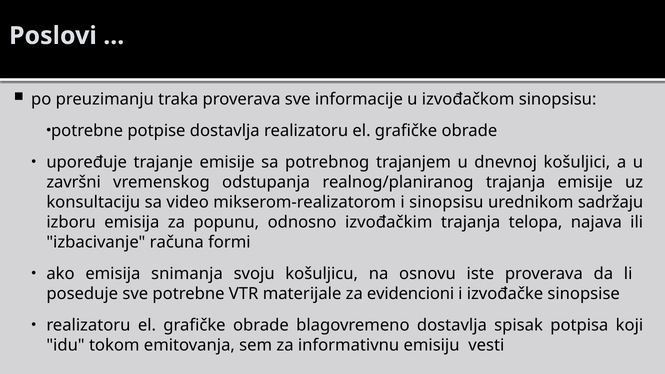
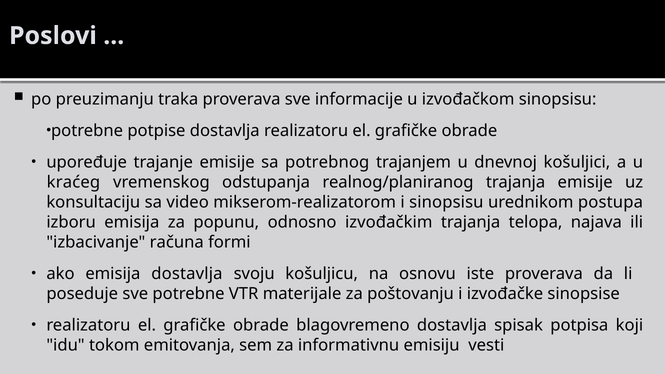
završni: završni -> kraćeg (73, 182)
sadržaju: sadržaju -> postupa (610, 202)
emisija snimanja: snimanja -> dostavlja (187, 274)
evidencioni: evidencioni -> poštovanju (411, 294)
